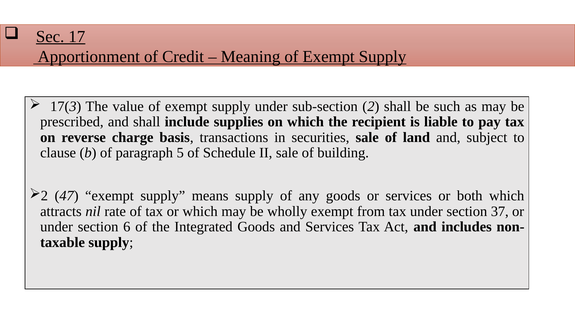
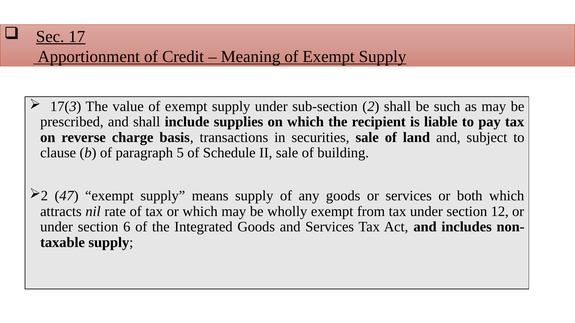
37: 37 -> 12 (500, 212)
